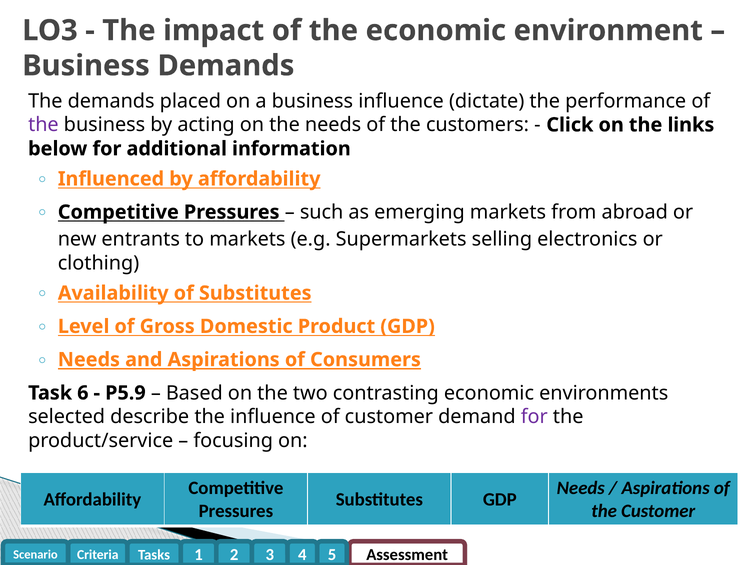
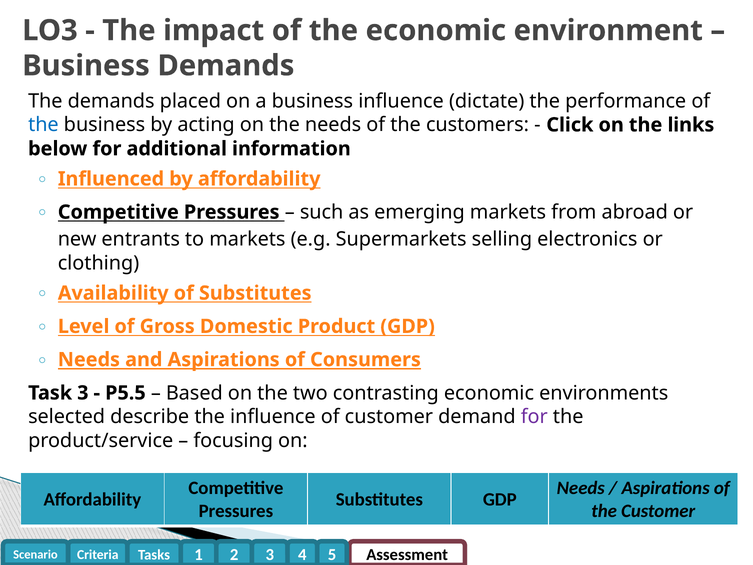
the colour: purple -> blue (43, 125)
Task 6: 6 -> 3 (83, 393)
P5.9: P5.9 -> P5.5 (125, 393)
